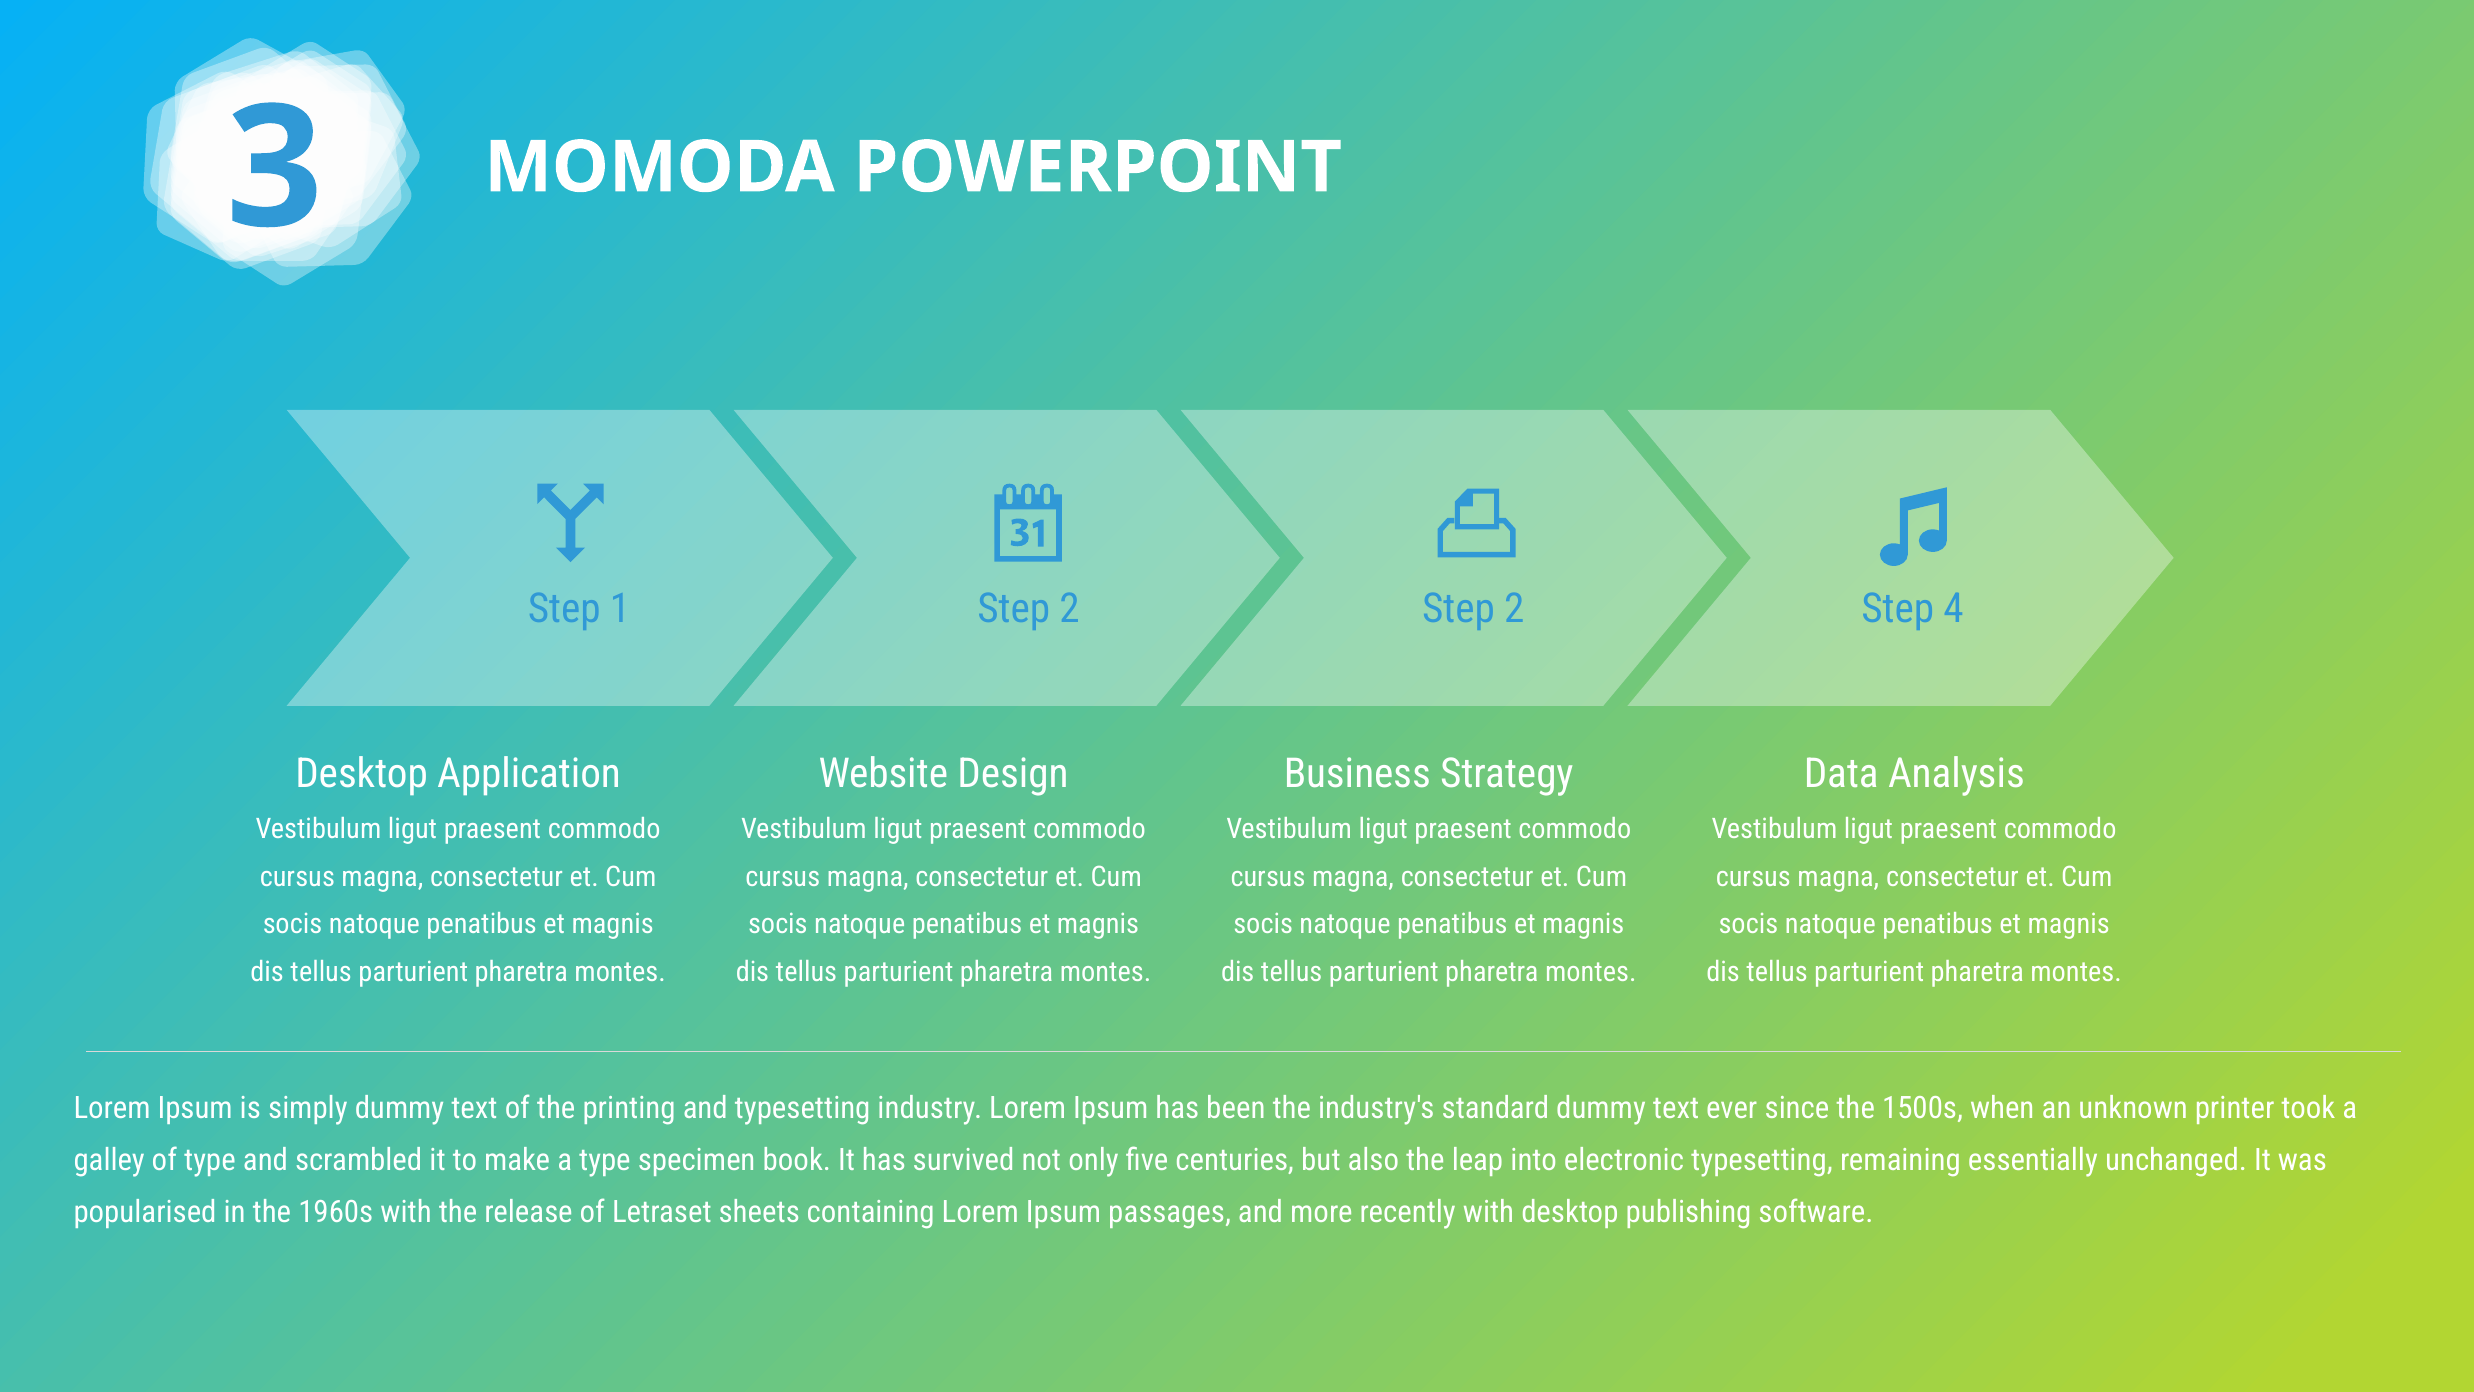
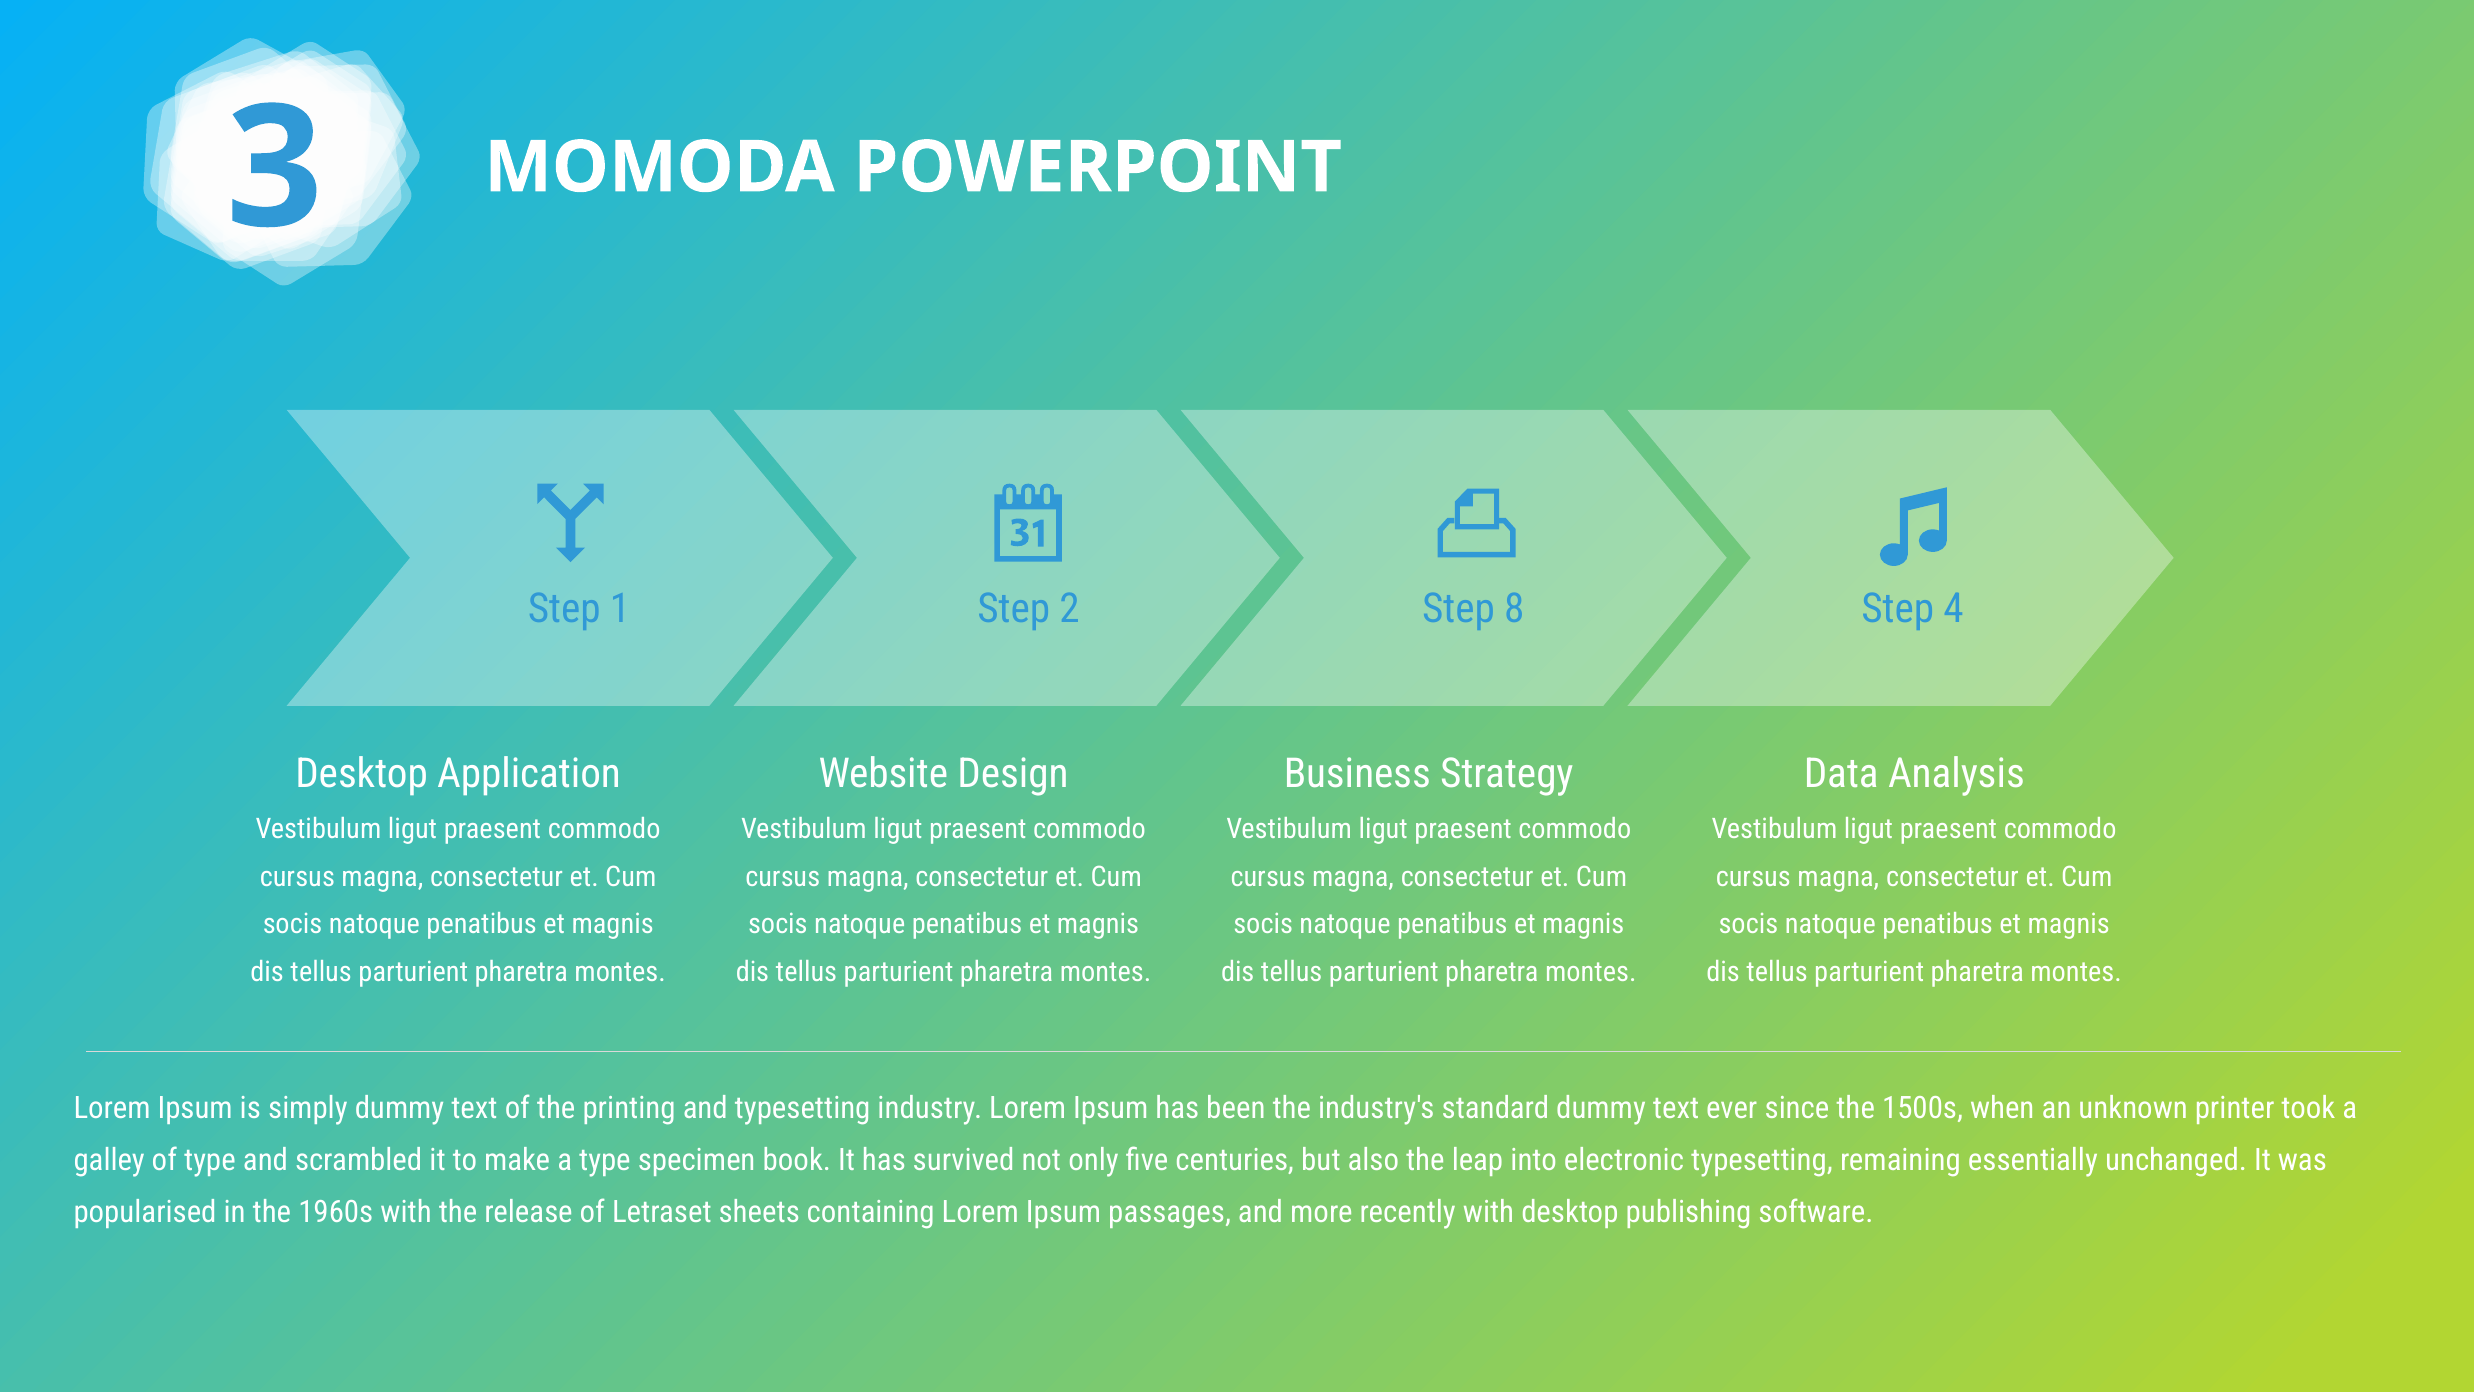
2: 2 -> 8 (1514, 609)
